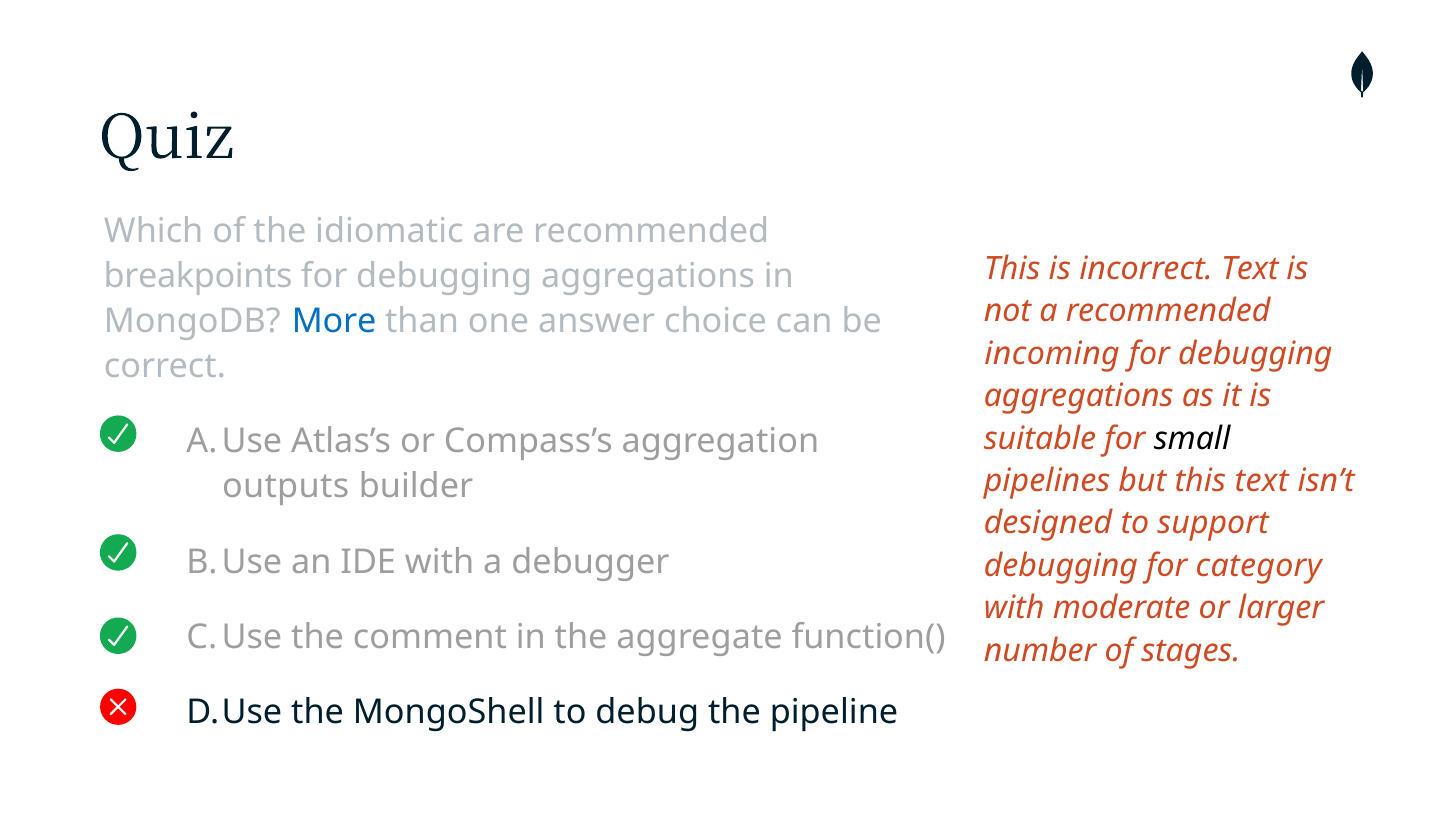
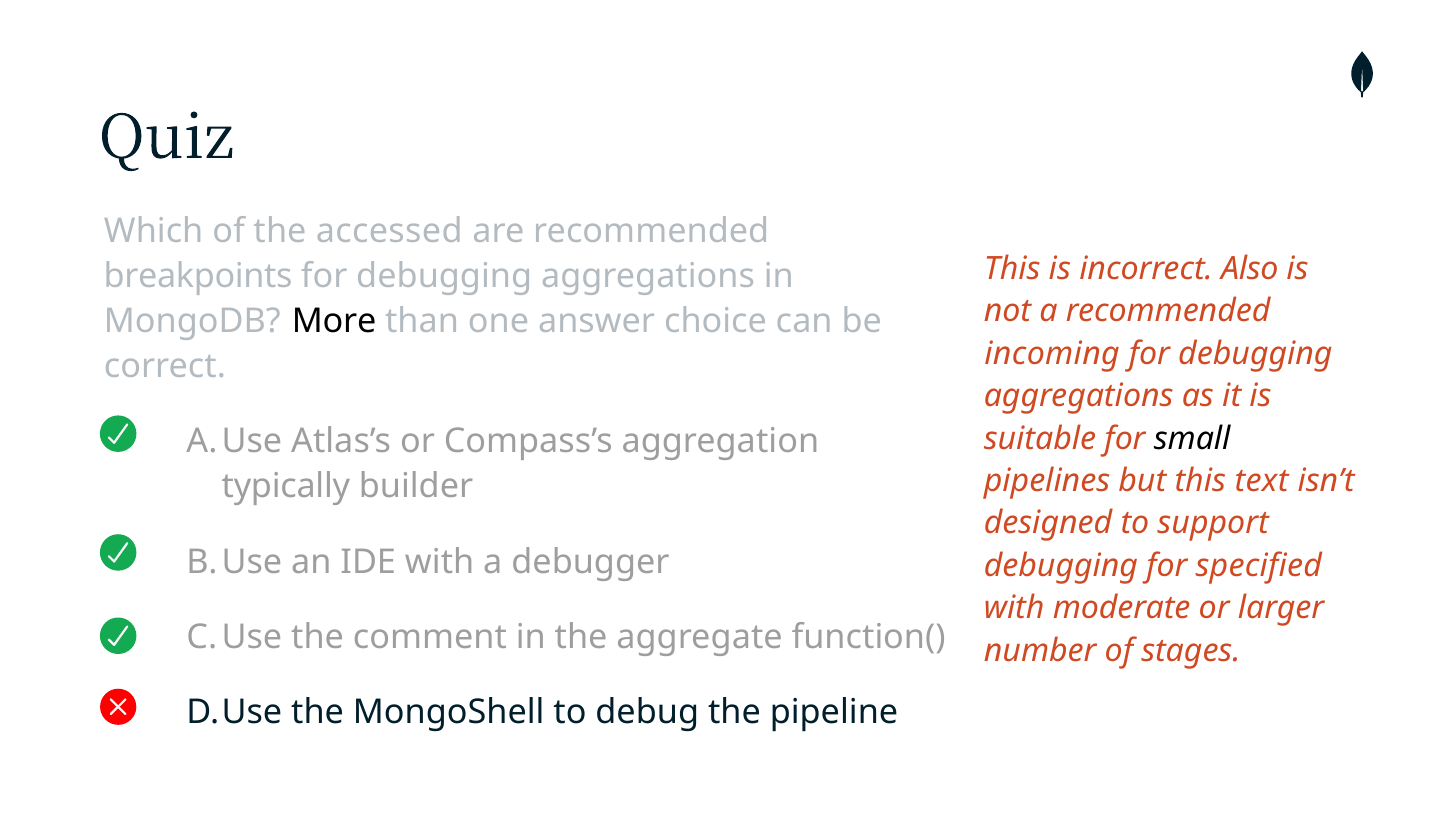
idiomatic: idiomatic -> accessed (389, 231)
incorrect Text: Text -> Also (1250, 269)
More colour: blue -> black (334, 321)
outputs: outputs -> typically (286, 487)
category: category -> specified (1259, 566)
